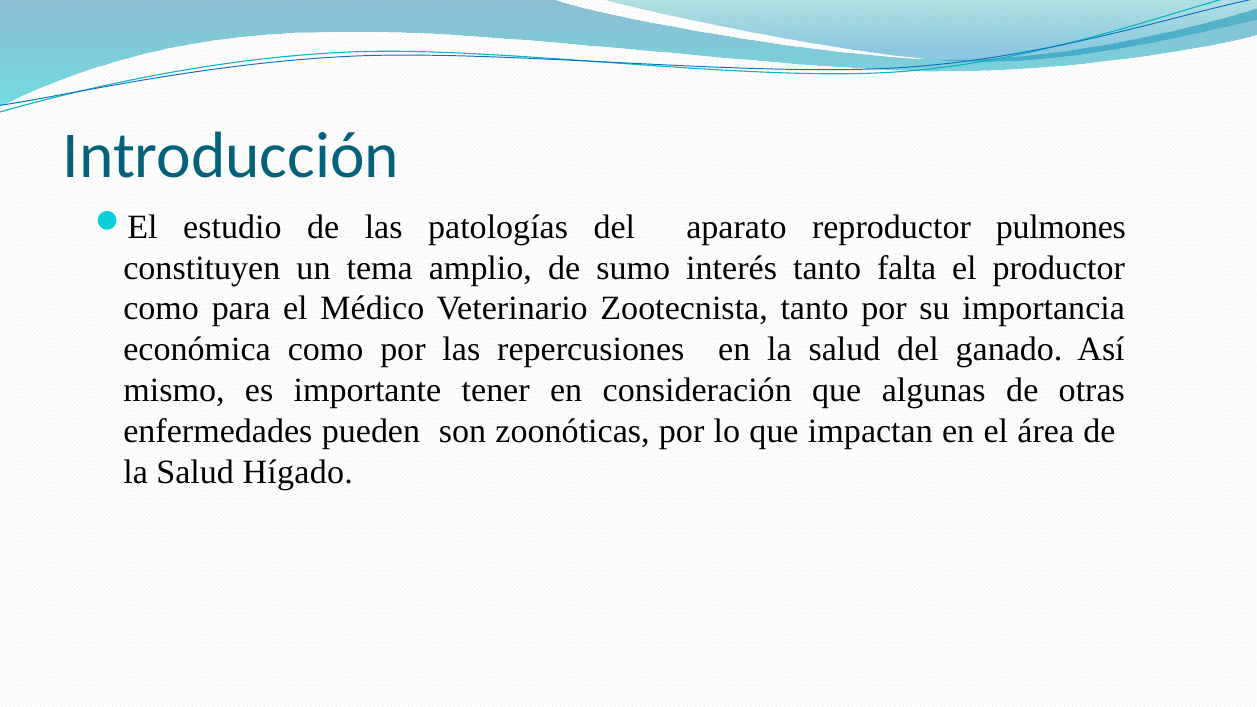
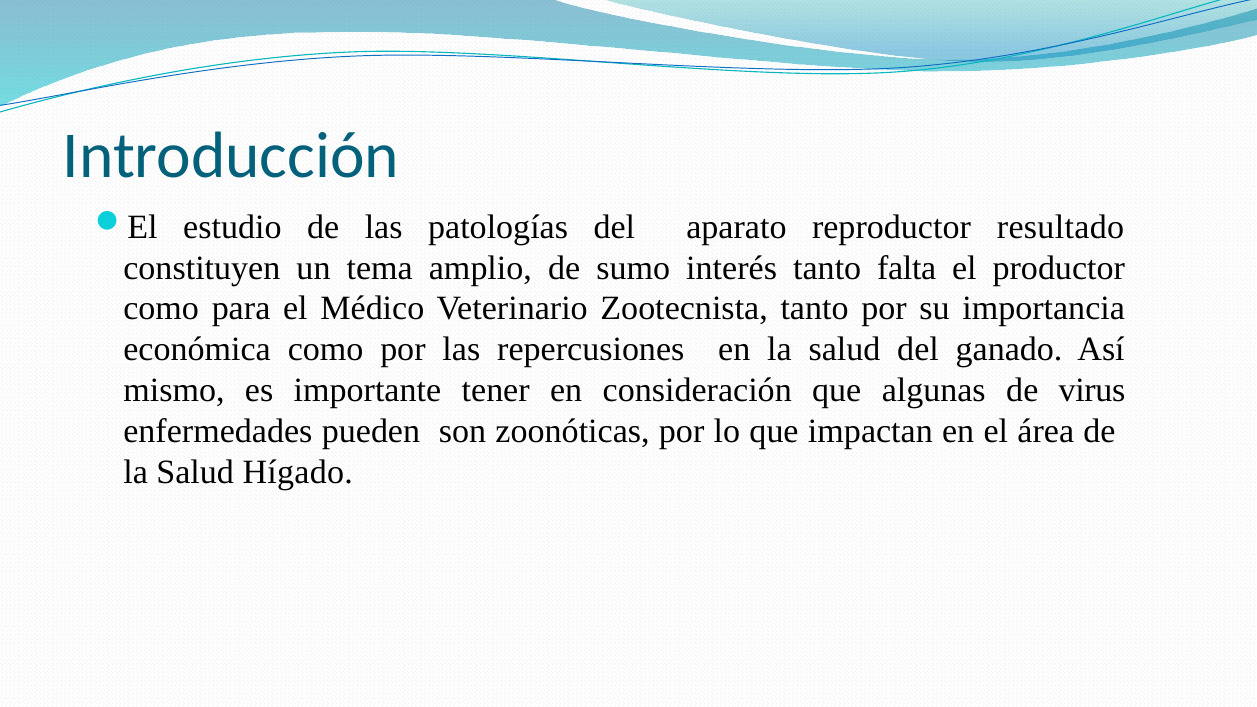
pulmones: pulmones -> resultado (1061, 227)
otras: otras -> virus (1092, 390)
